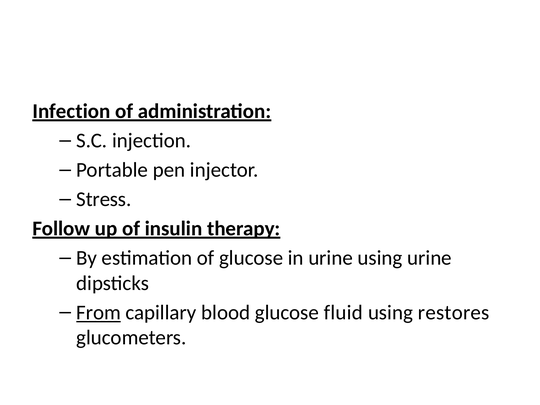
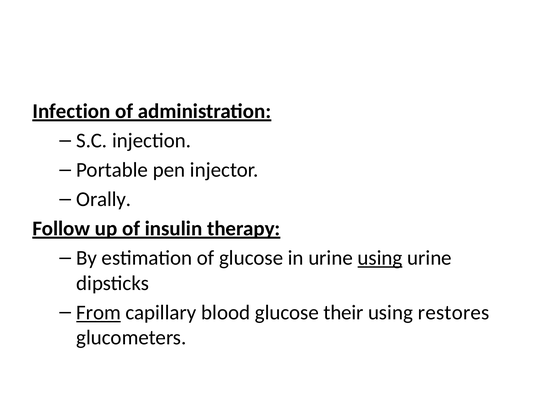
Stress: Stress -> Orally (104, 199)
using underline: none -> present (380, 258)
fluid: fluid -> their (344, 313)
